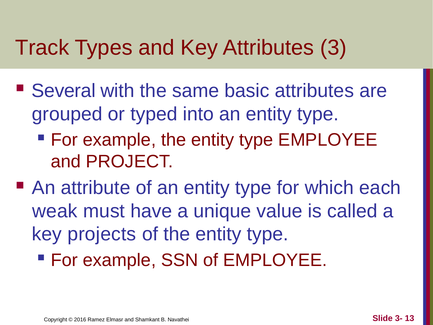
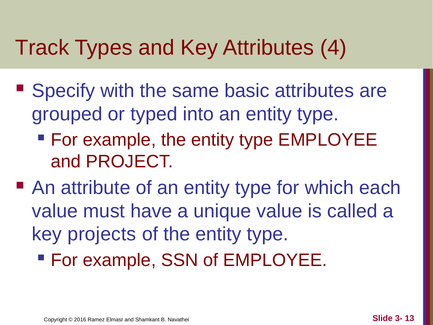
3: 3 -> 4 (333, 48)
Several: Several -> Specify (63, 91)
weak: weak -> value (55, 211)
